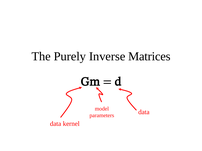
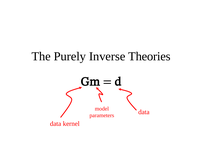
Matrices: Matrices -> Theories (149, 57)
